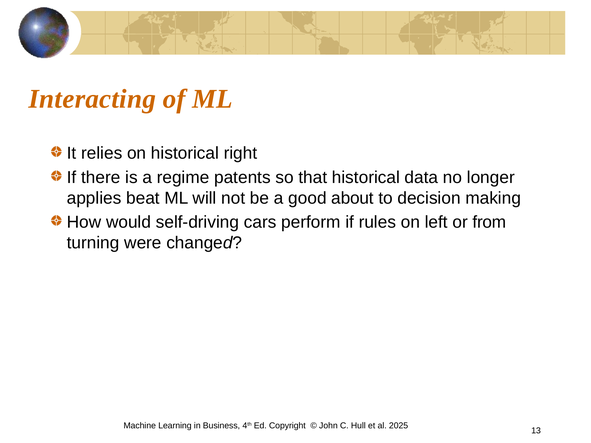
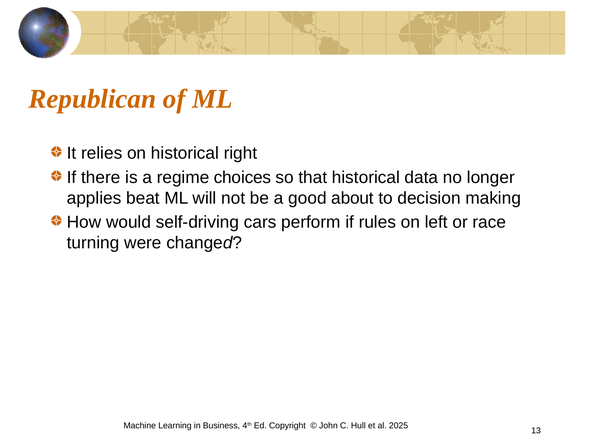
Interacting: Interacting -> Republican (92, 99)
patents: patents -> choices (243, 177)
from: from -> race (489, 222)
